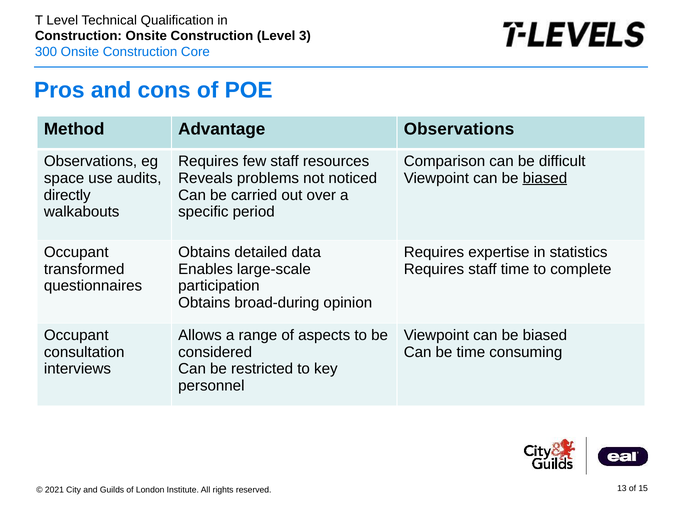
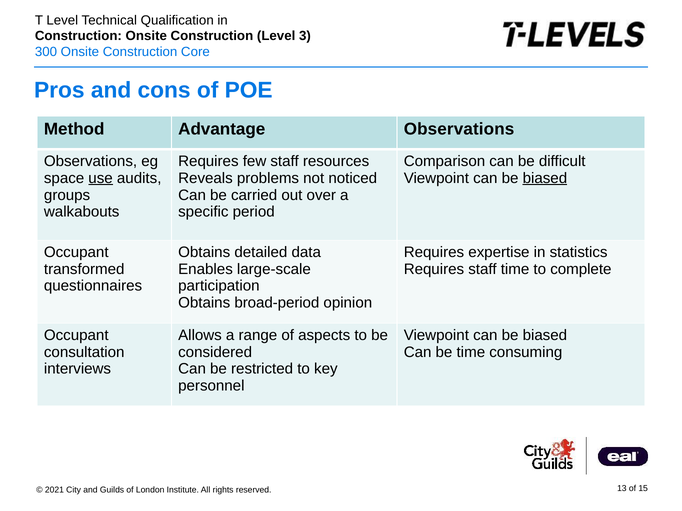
use underline: none -> present (101, 178)
directly: directly -> groups (67, 195)
broad-during: broad-during -> broad-period (277, 303)
